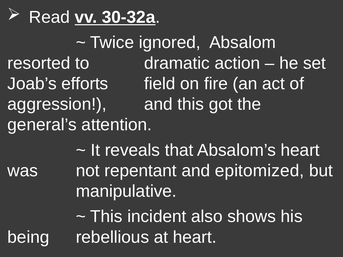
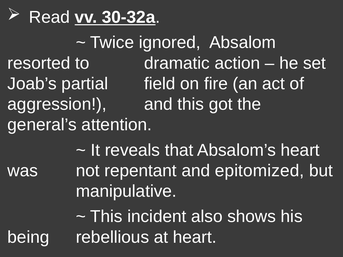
efforts: efforts -> partial (85, 84)
